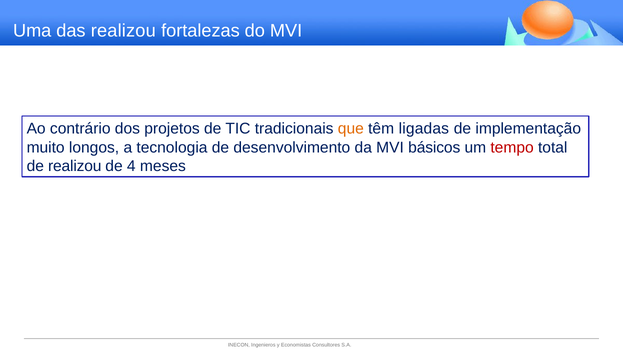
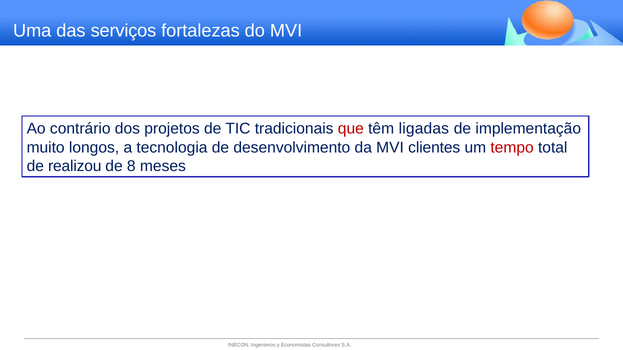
das realizou: realizou -> serviços (123, 31)
que colour: orange -> red (351, 129)
básicos: básicos -> clientes (434, 148)
4: 4 -> 8 (131, 166)
